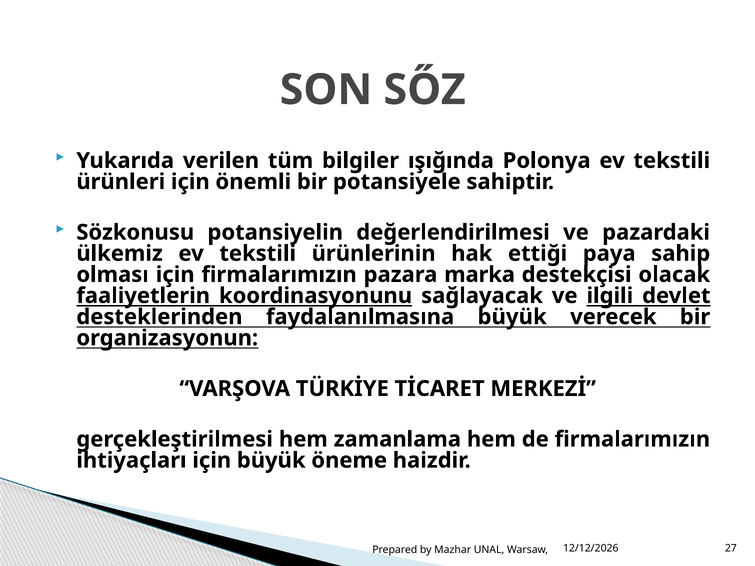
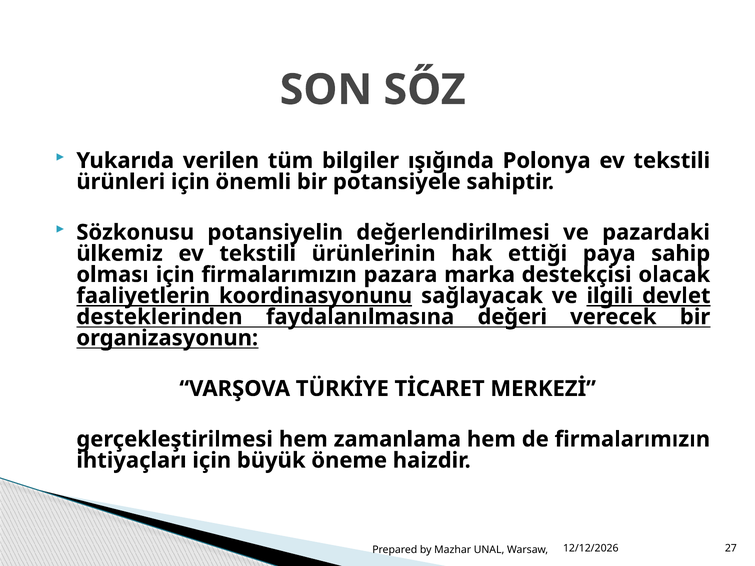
faydalanılmasına büyük: büyük -> değeri (512, 317)
